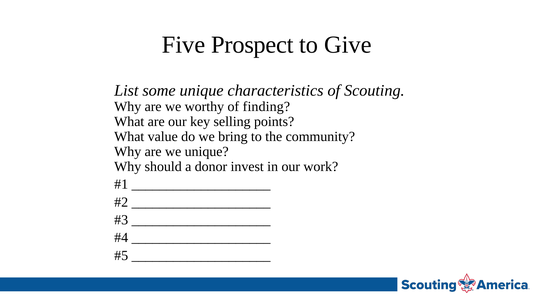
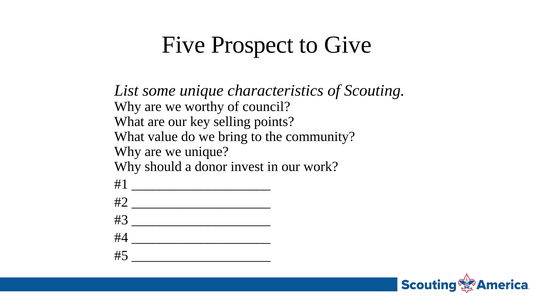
finding: finding -> council (266, 107)
